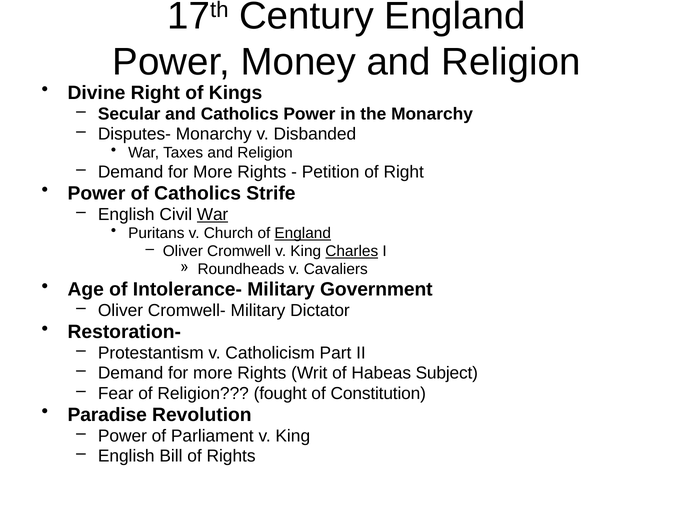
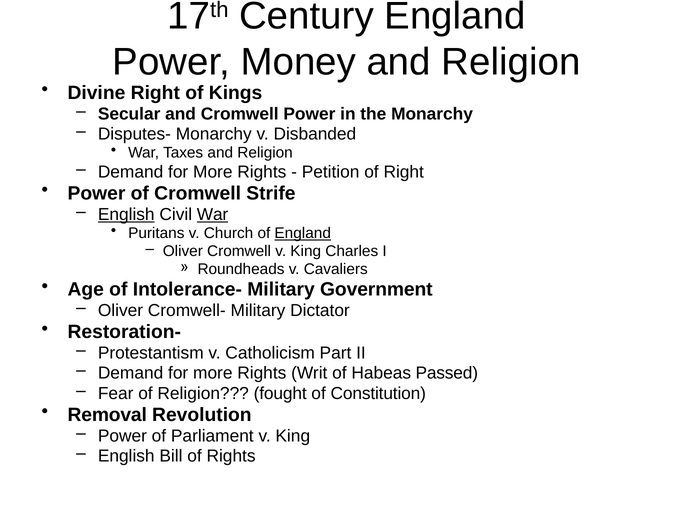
and Catholics: Catholics -> Cromwell (240, 114)
of Catholics: Catholics -> Cromwell (198, 193)
English underline: none -> present (126, 214)
Charles underline: present -> none (352, 251)
Subject: Subject -> Passed (447, 373)
Paradise: Paradise -> Removal (107, 414)
